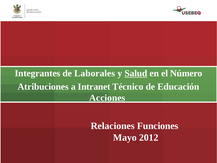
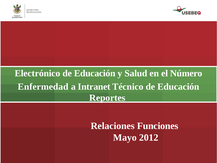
Integrantes: Integrantes -> Electrónico (37, 73)
Laborales: Laborales -> Educación (95, 73)
Salud underline: present -> none (136, 73)
Atribuciones: Atribuciones -> Enfermedad (43, 86)
Acciones: Acciones -> Reportes (107, 98)
